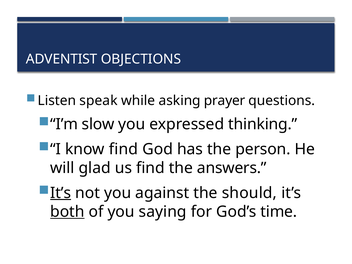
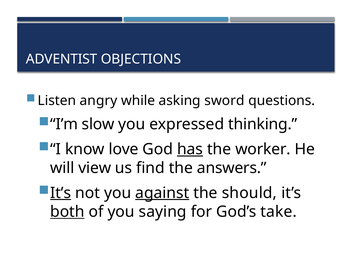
speak: speak -> angry (99, 101)
prayer: prayer -> sword (224, 101)
know find: find -> love (124, 149)
has underline: none -> present (190, 149)
person: person -> worker (263, 149)
glad: glad -> view (95, 168)
against underline: none -> present (162, 193)
time: time -> take (279, 212)
